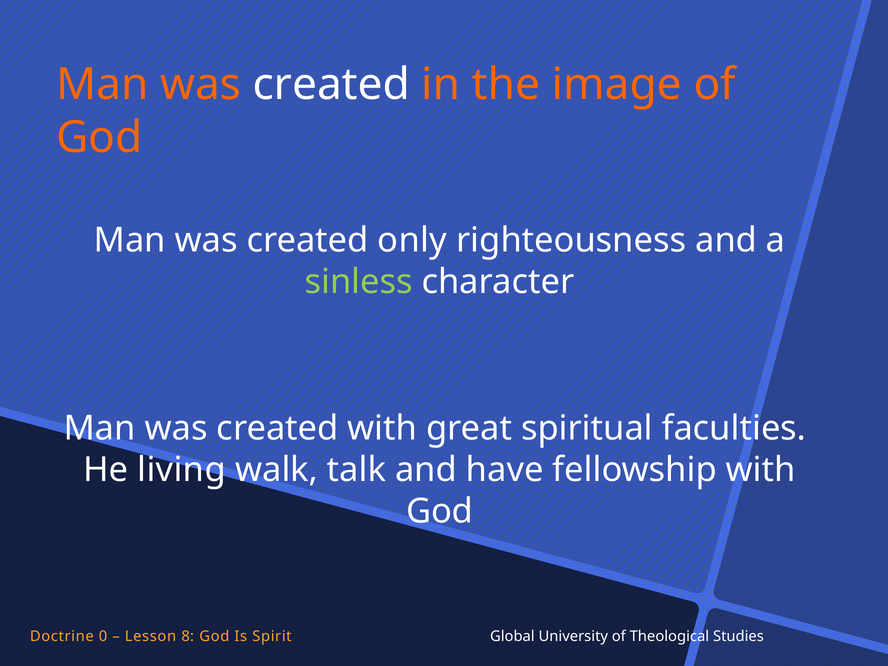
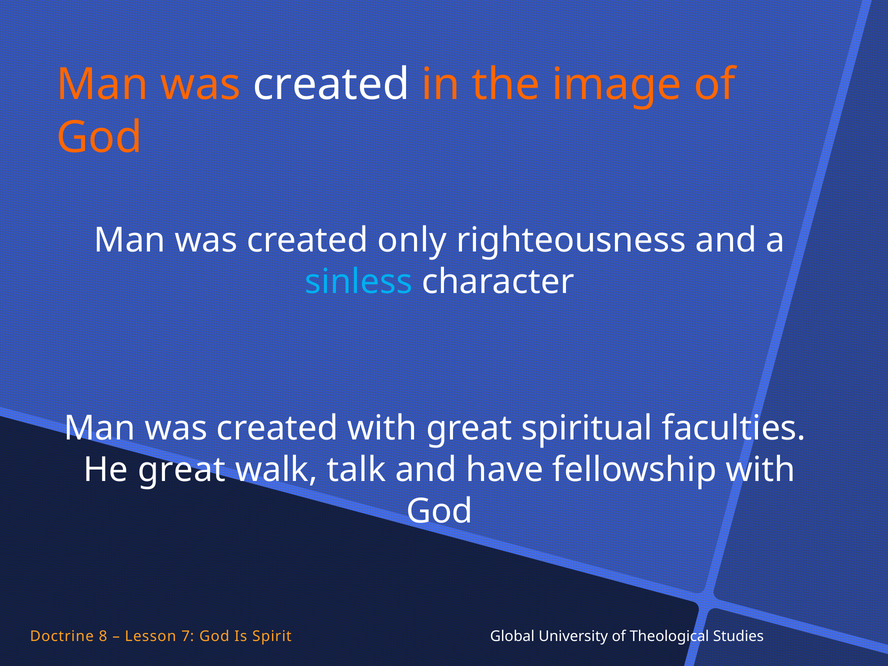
sinless colour: light green -> light blue (359, 282)
He living: living -> great (182, 470)
0: 0 -> 8 (103, 636)
8: 8 -> 7 (188, 636)
